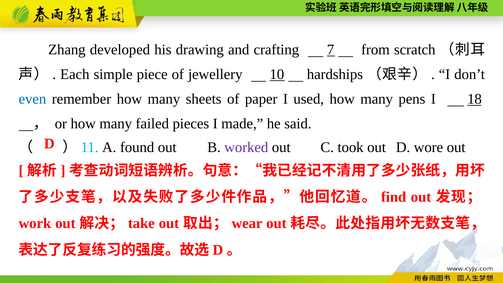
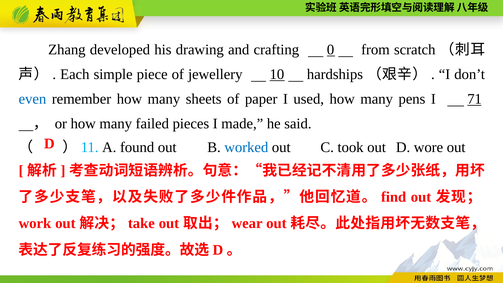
7: 7 -> 0 (331, 50)
18: 18 -> 71 (475, 99)
worked colour: purple -> blue (246, 147)
